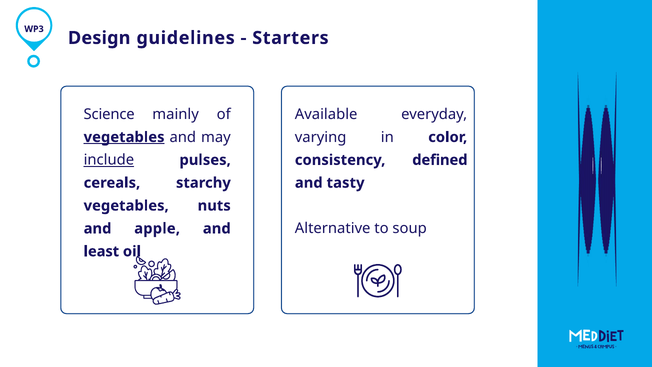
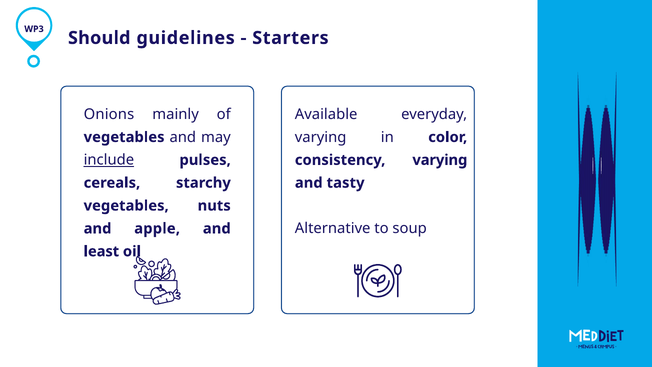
Design: Design -> Should (99, 38)
Science: Science -> Onions (109, 114)
vegetables underline: present -> none (124, 137)
consistency defined: defined -> varying (440, 160)
